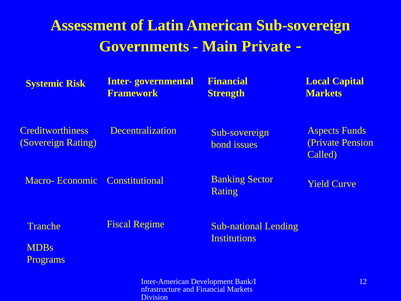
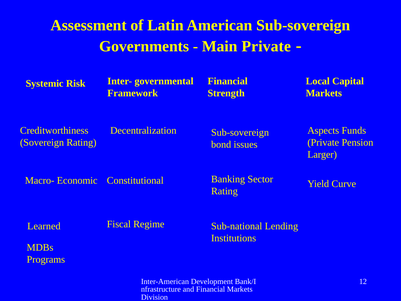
Called: Called -> Larger (322, 154)
Tranche: Tranche -> Learned (44, 226)
